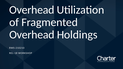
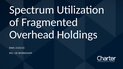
Overhead: Overhead -> Spectrum (32, 10)
